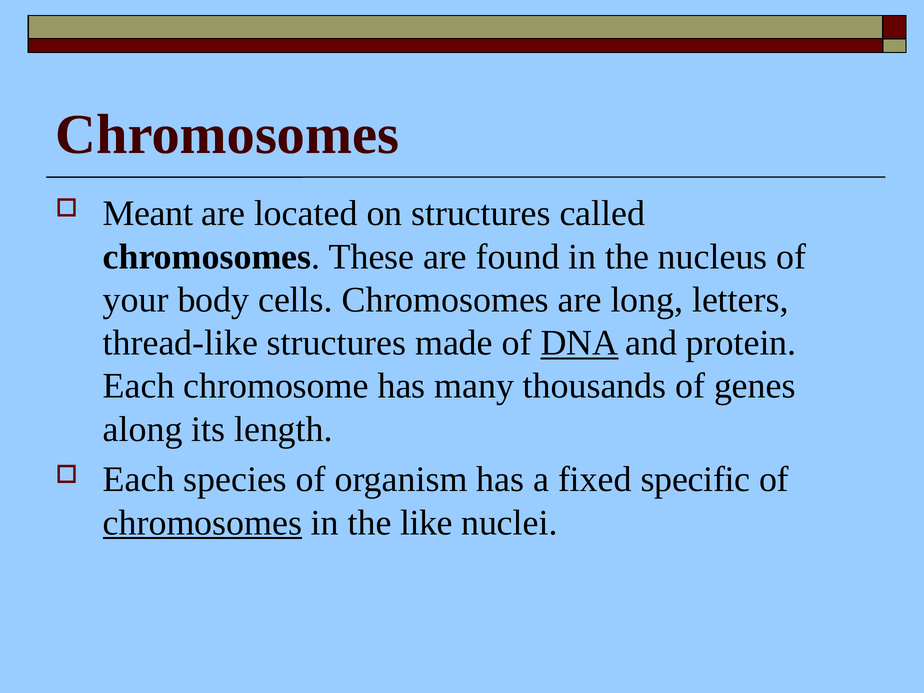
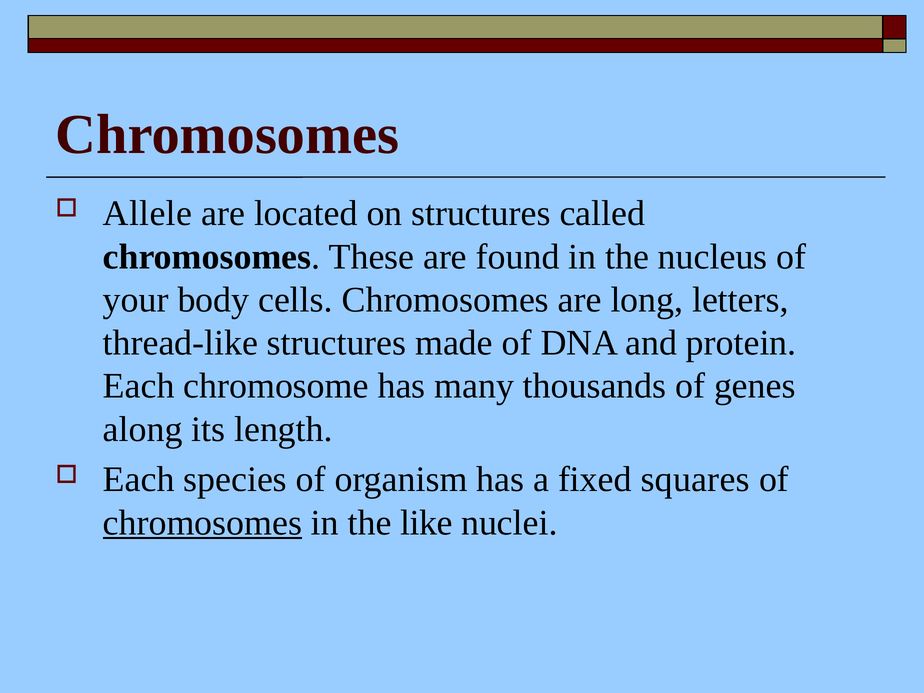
Meant: Meant -> Allele (148, 214)
DNA underline: present -> none (579, 343)
specific: specific -> squares (695, 480)
